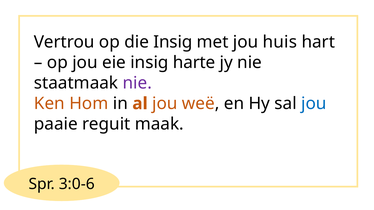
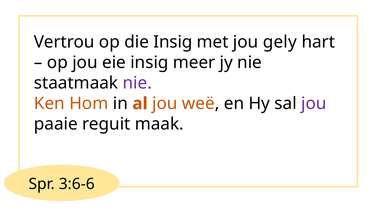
huis: huis -> gely (280, 42)
harte: harte -> meer (194, 63)
jou colour: blue -> purple (314, 104)
3:0-6: 3:0-6 -> 3:6-6 (77, 184)
